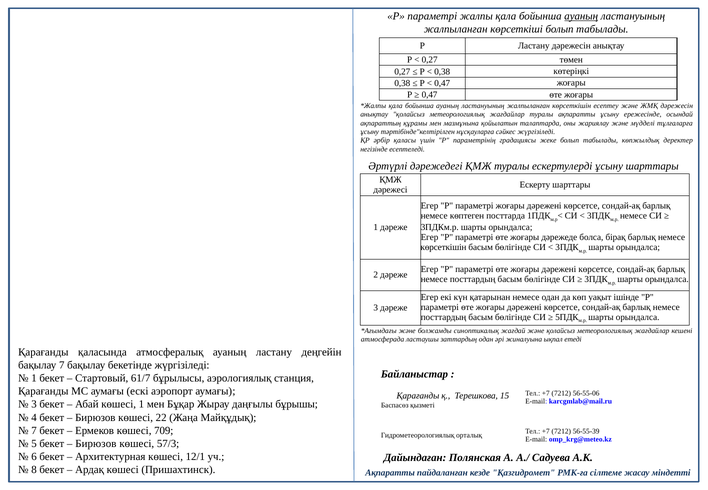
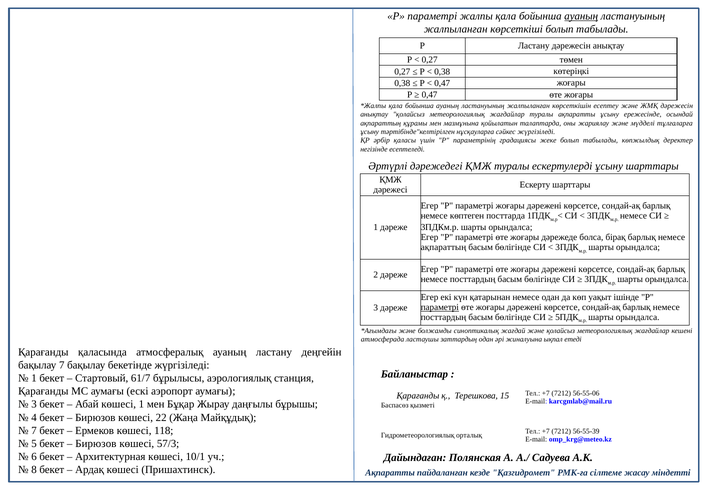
көрсеткішін: көрсеткішін -> ақпараттың (443, 247)
параметрі underline: none -> present (440, 307)
709: 709 -> 118 (164, 431)
12/1: 12/1 -> 10/1 (195, 457)
